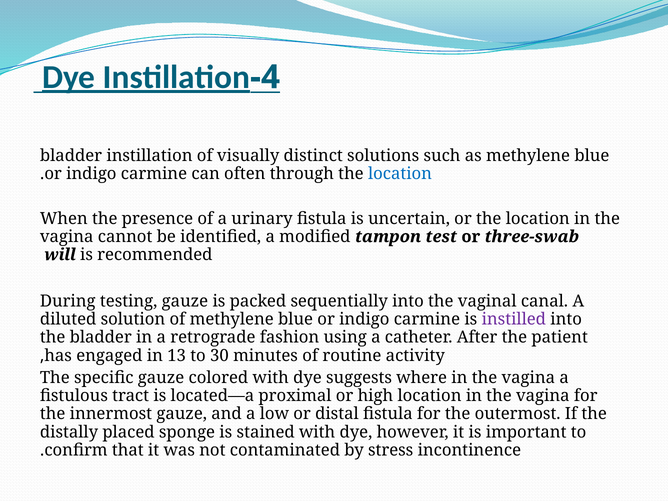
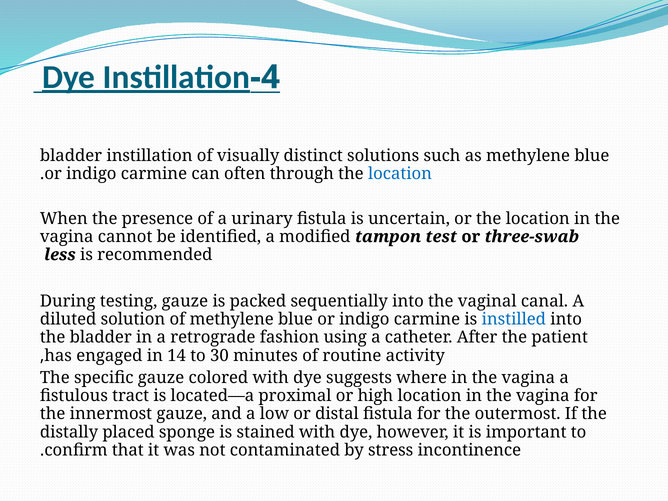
will: will -> less (60, 255)
instilled colour: purple -> blue (514, 319)
13: 13 -> 14 (177, 356)
